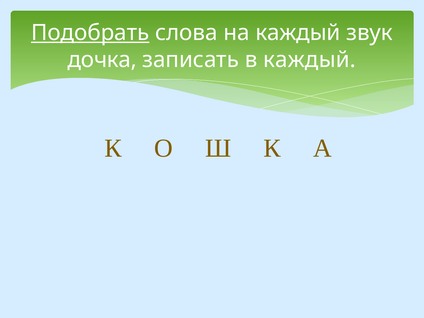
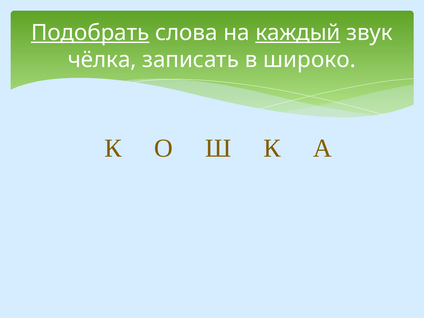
каждый underline: none -> present (298, 33)
дочка: дочка -> чёлка (102, 60)
в каждый: каждый -> широко (310, 60)
